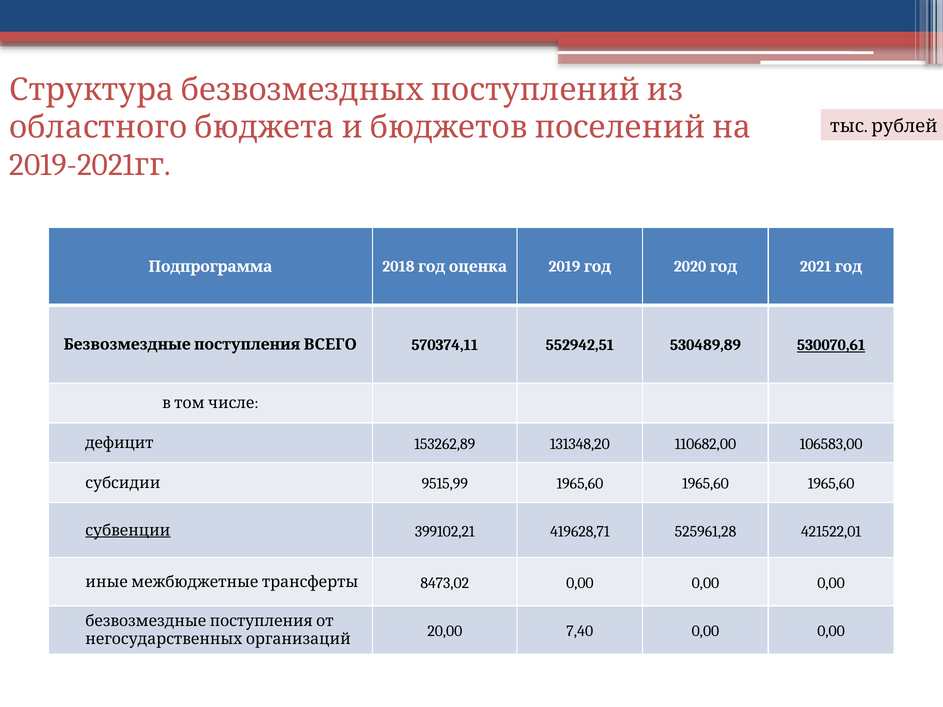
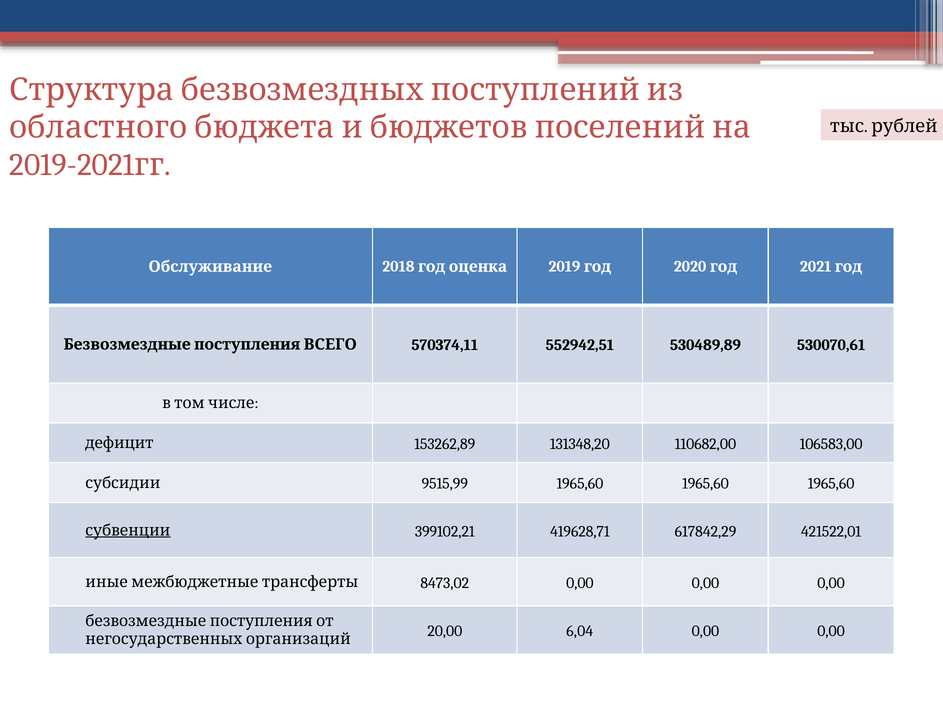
Подпрограмма: Подпрограмма -> Обслуживание (210, 267)
530070,61 underline: present -> none (831, 345)
525961,28: 525961,28 -> 617842,29 (706, 532)
7,40: 7,40 -> 6,04 (580, 631)
